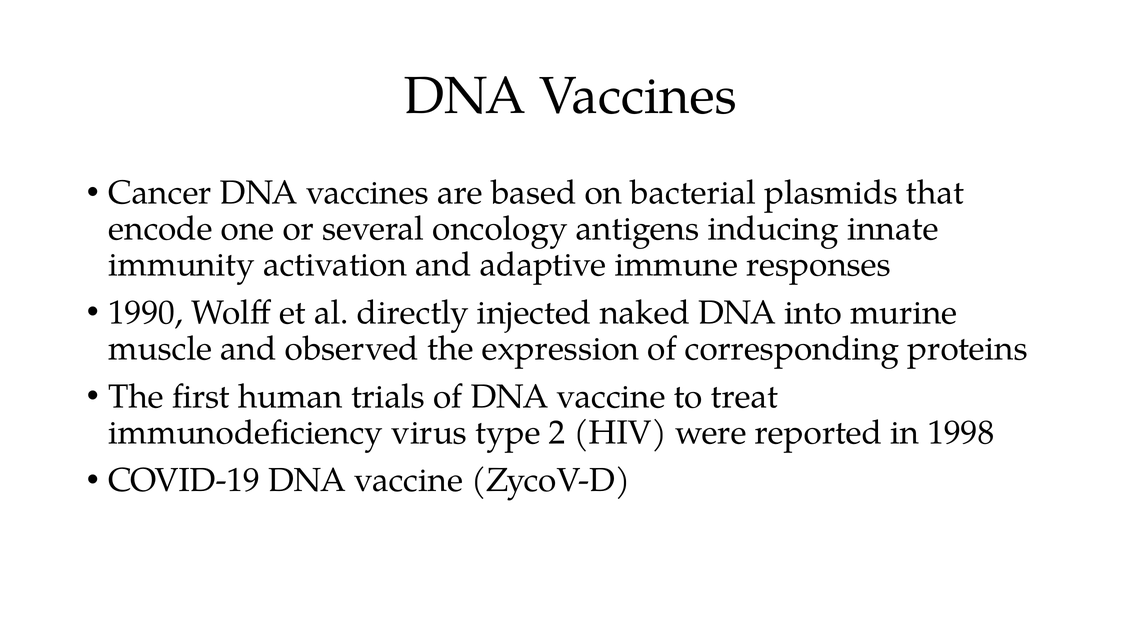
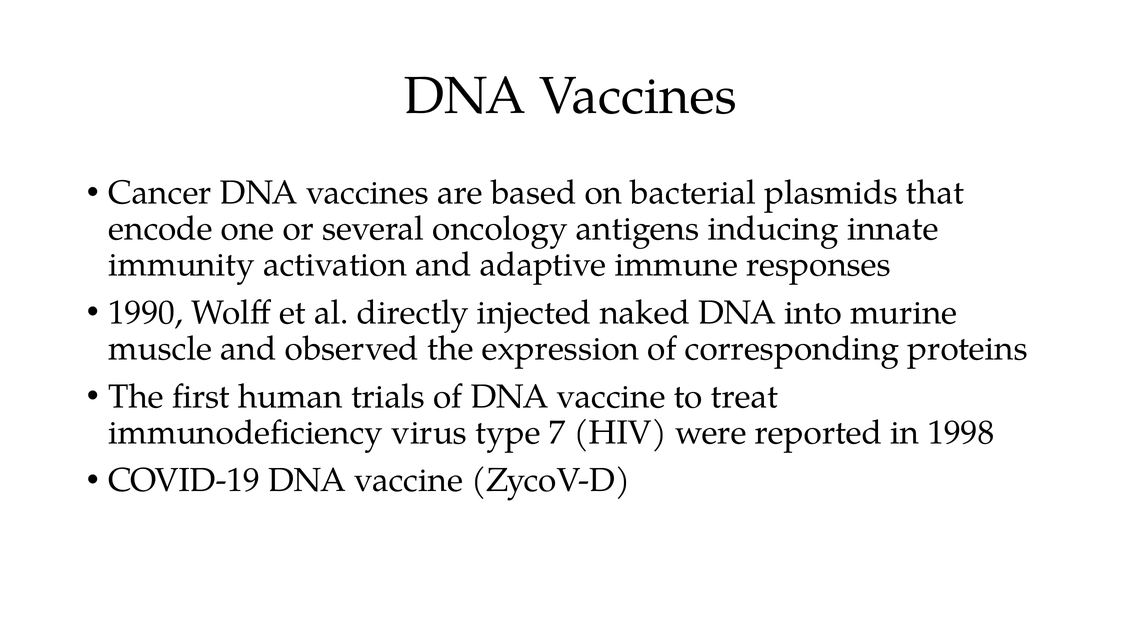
2: 2 -> 7 (557, 432)
